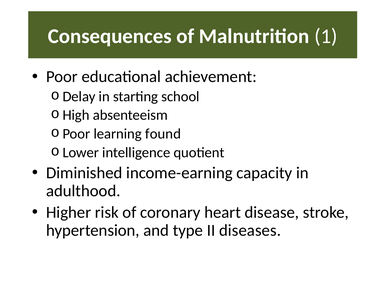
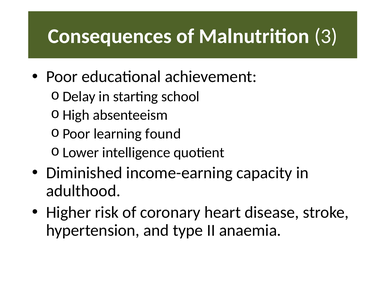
1: 1 -> 3 (326, 36)
diseases: diseases -> anaemia (250, 230)
